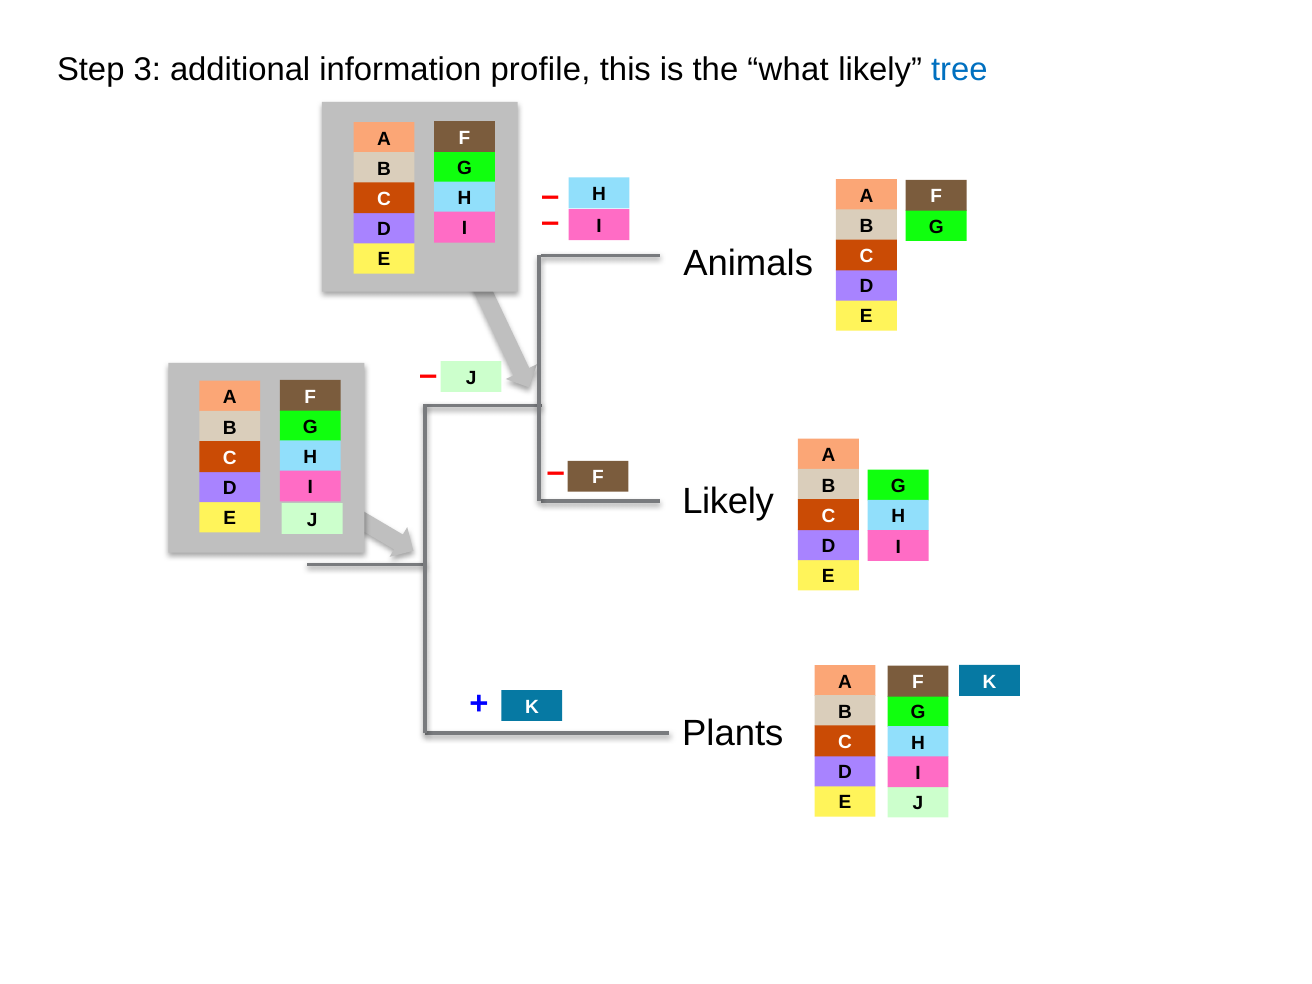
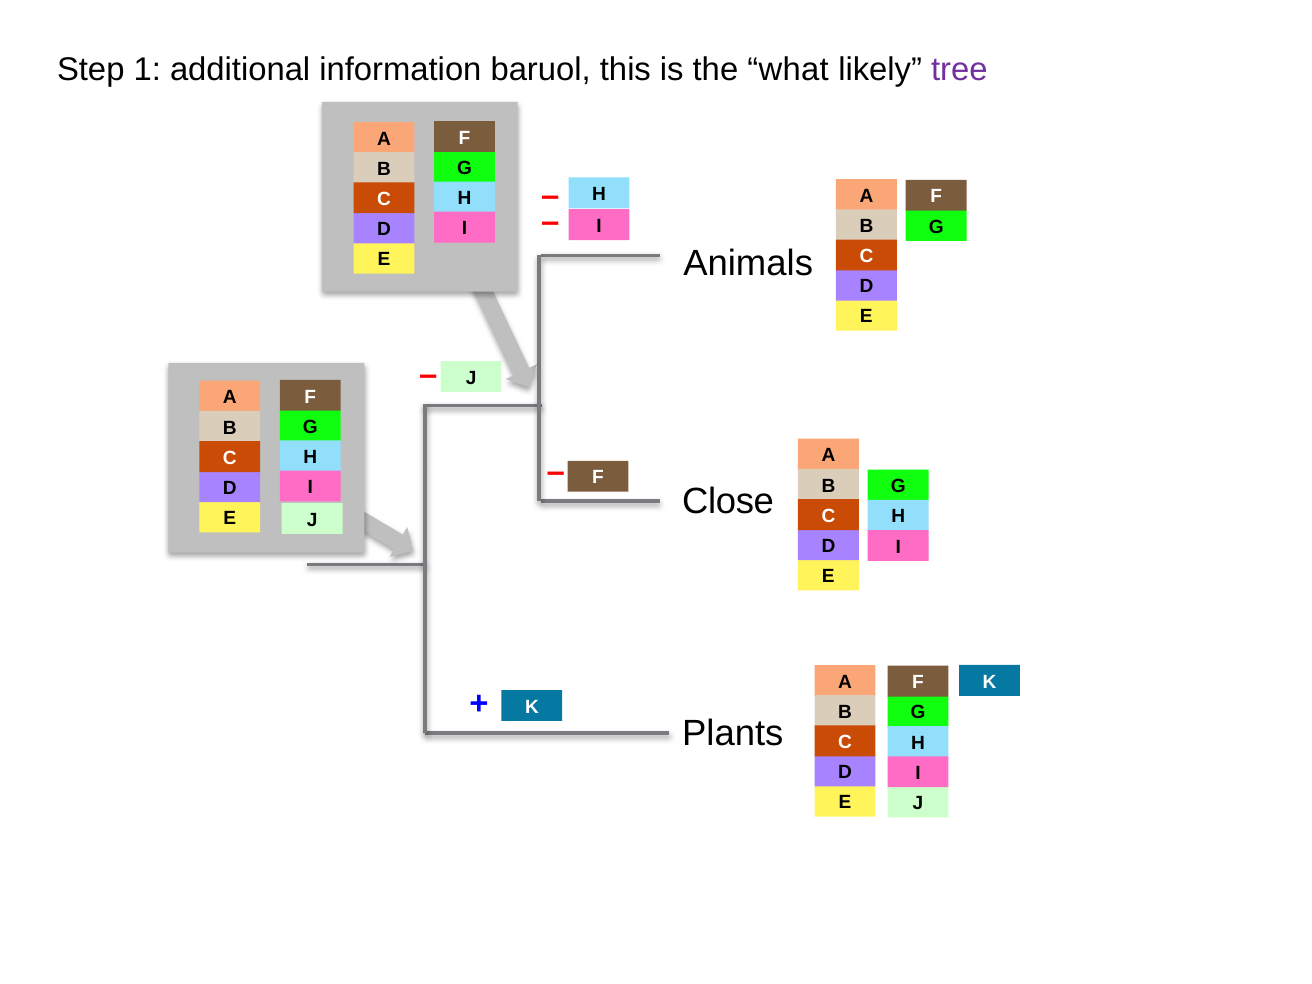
3: 3 -> 1 (147, 69)
profile: profile -> baruol (541, 69)
tree colour: blue -> purple (959, 69)
Likely: Likely -> Close (728, 501)
